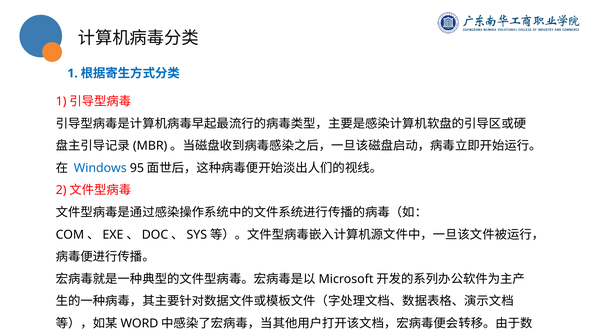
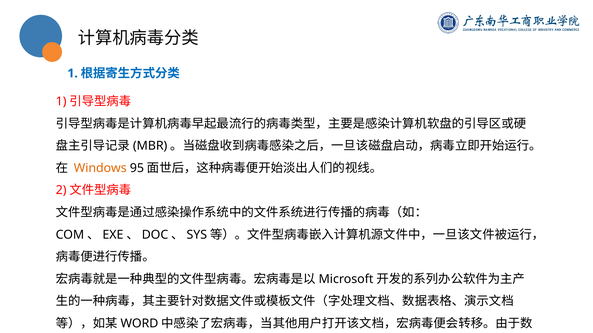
Windows colour: blue -> orange (100, 168)
